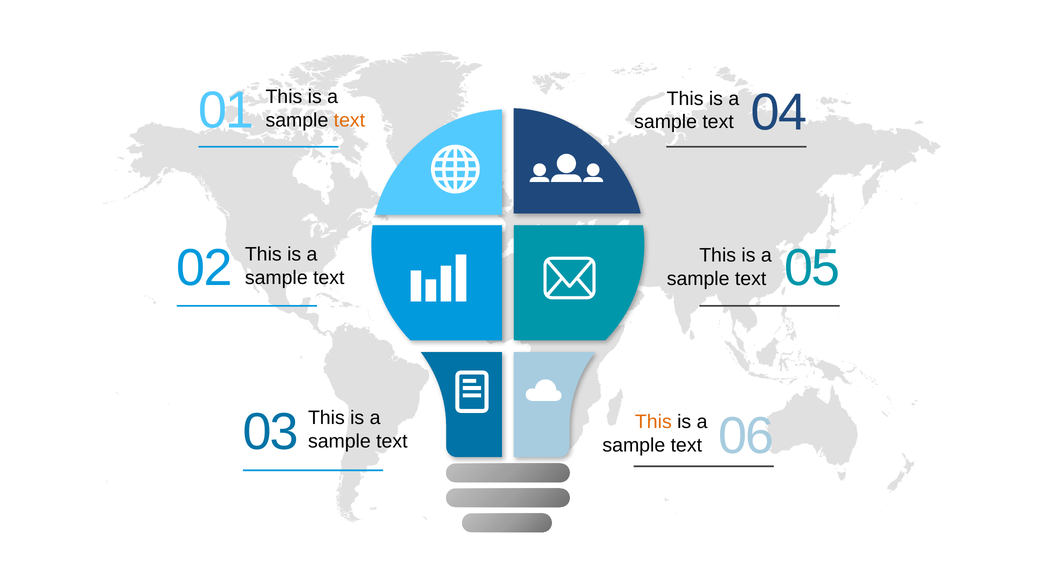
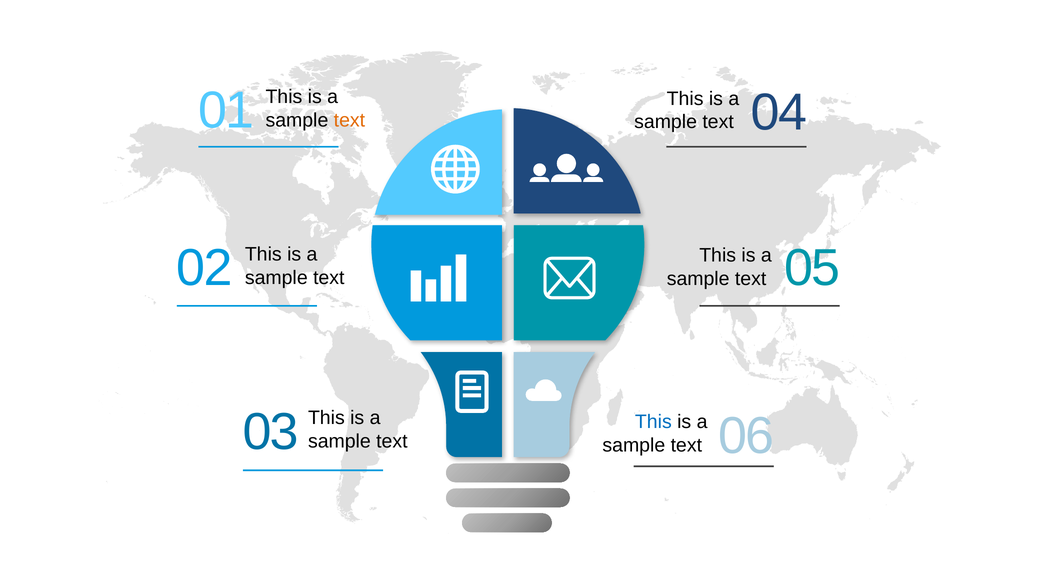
This colour: orange -> blue (653, 422)
